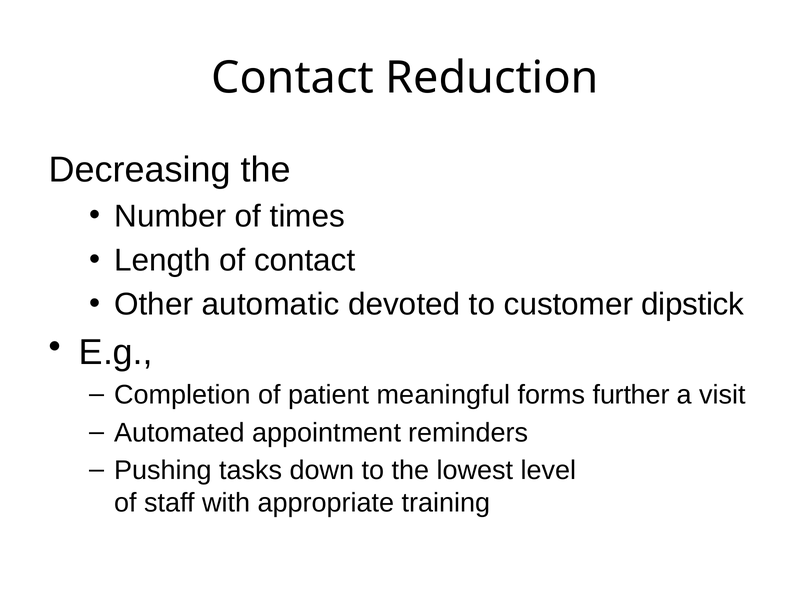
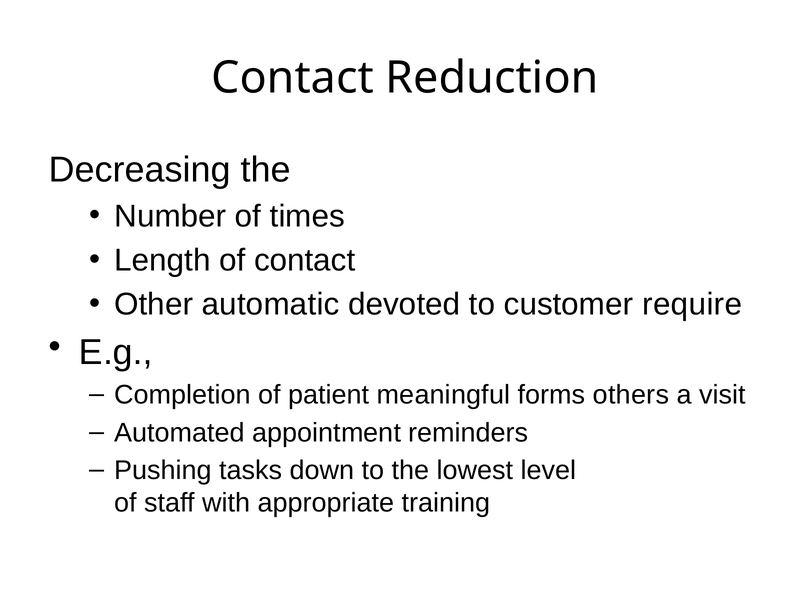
dipstick: dipstick -> require (692, 305)
further: further -> others (631, 395)
